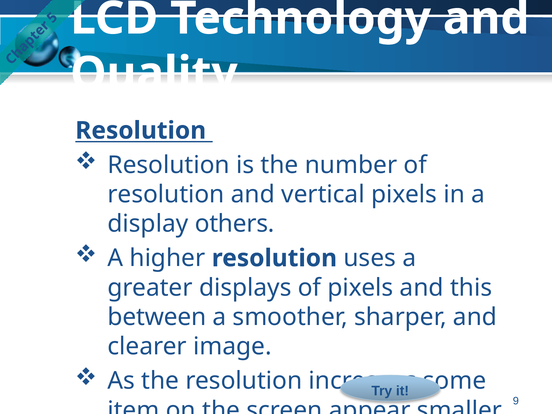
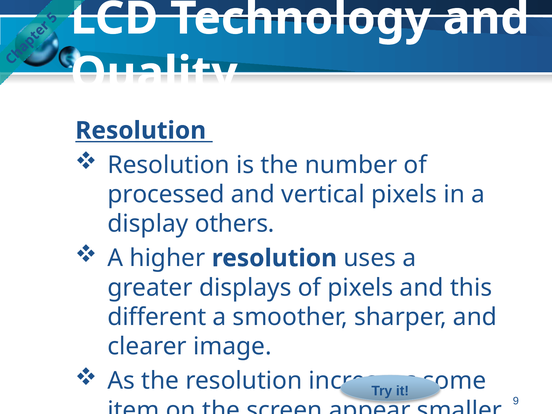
resolution: resolution -> processed (166, 194)
between: between -> different (157, 317)
